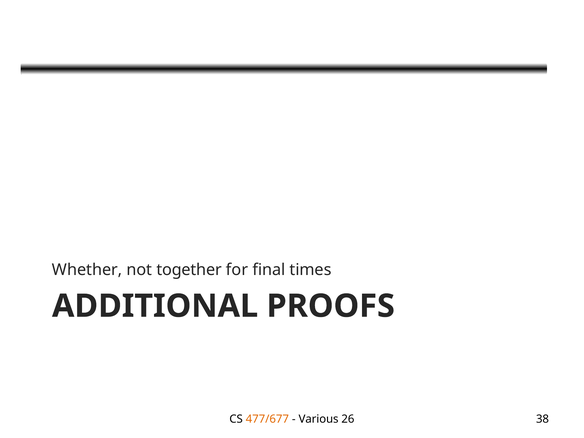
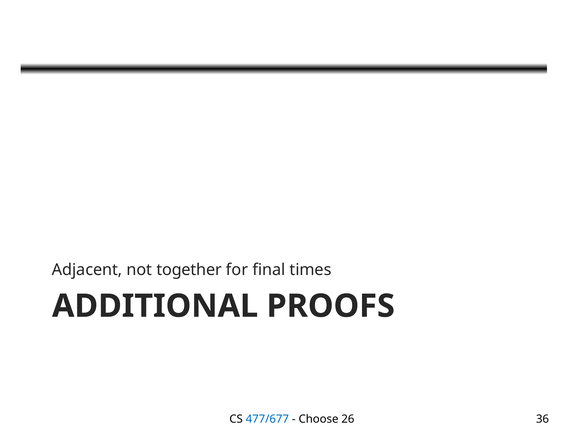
Whether: Whether -> Adjacent (87, 270)
477/677 colour: orange -> blue (267, 419)
Various: Various -> Choose (319, 419)
38: 38 -> 36 (542, 419)
